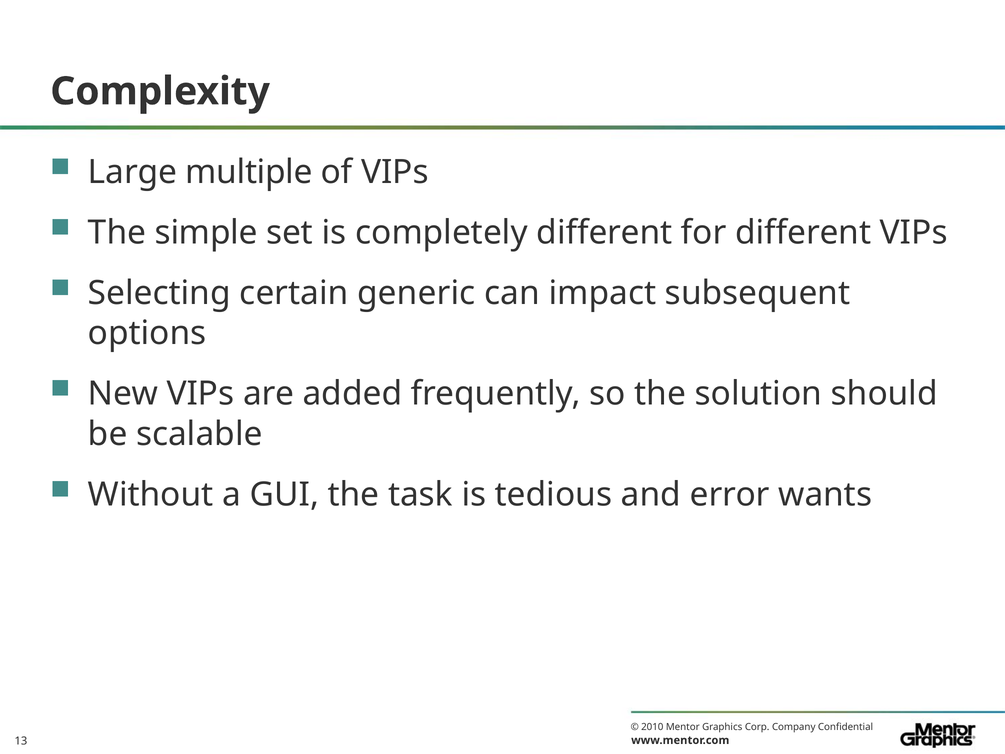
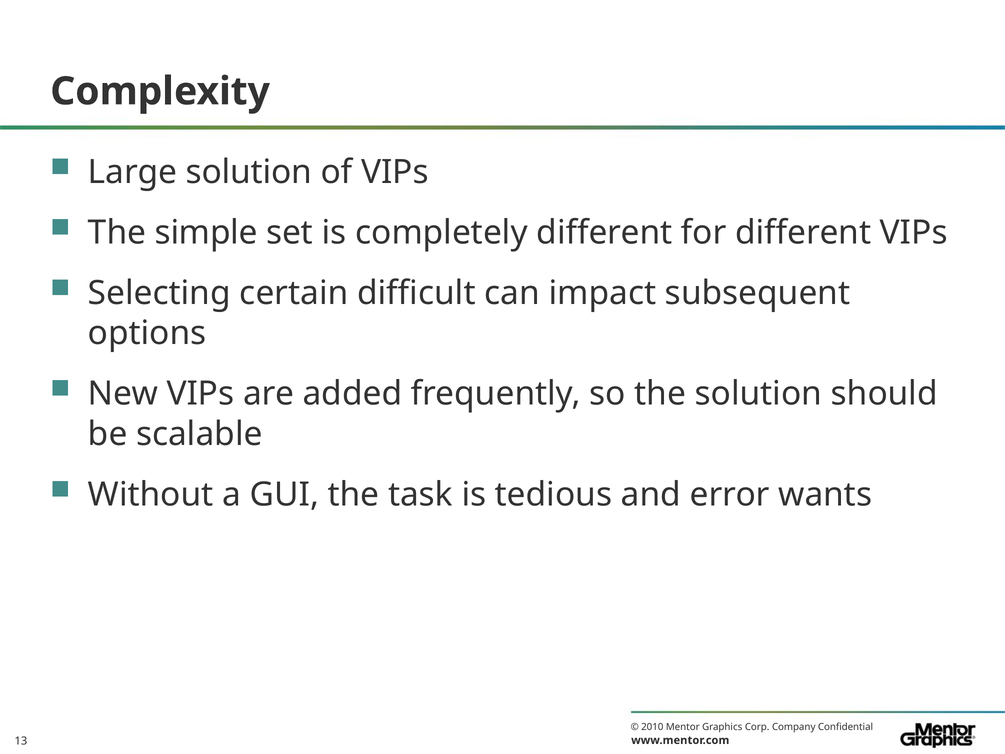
Large multiple: multiple -> solution (249, 172)
generic: generic -> difficult (416, 293)
